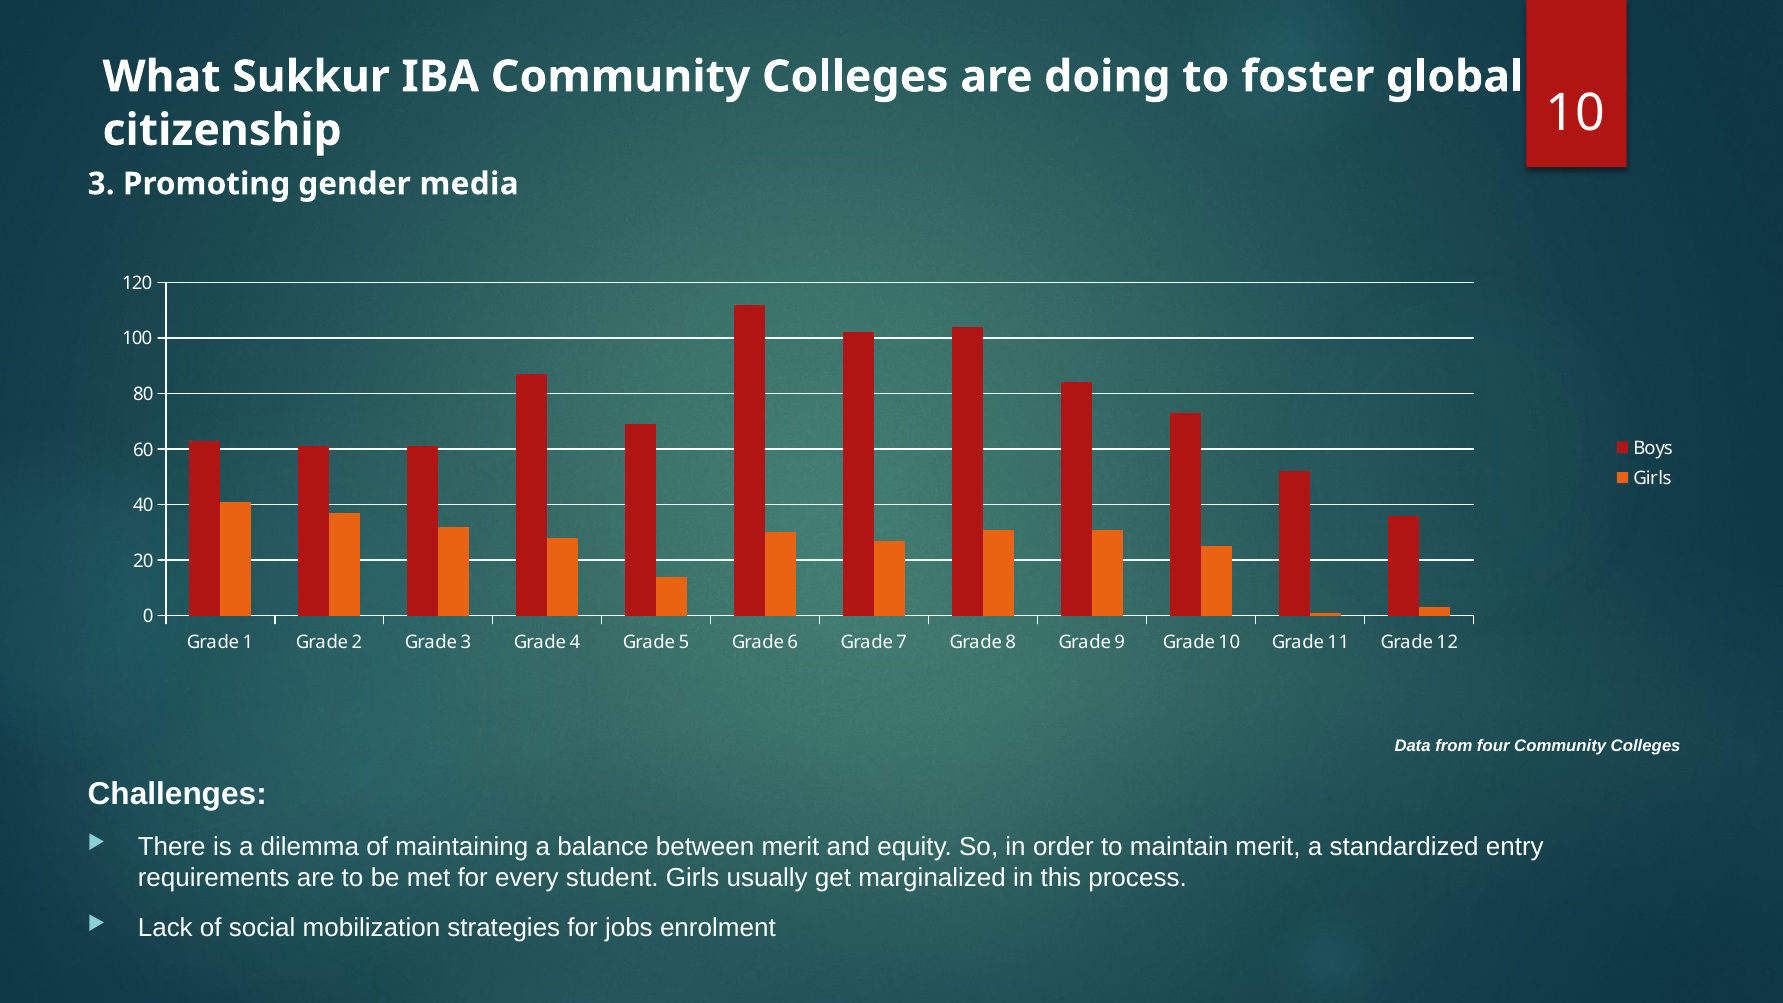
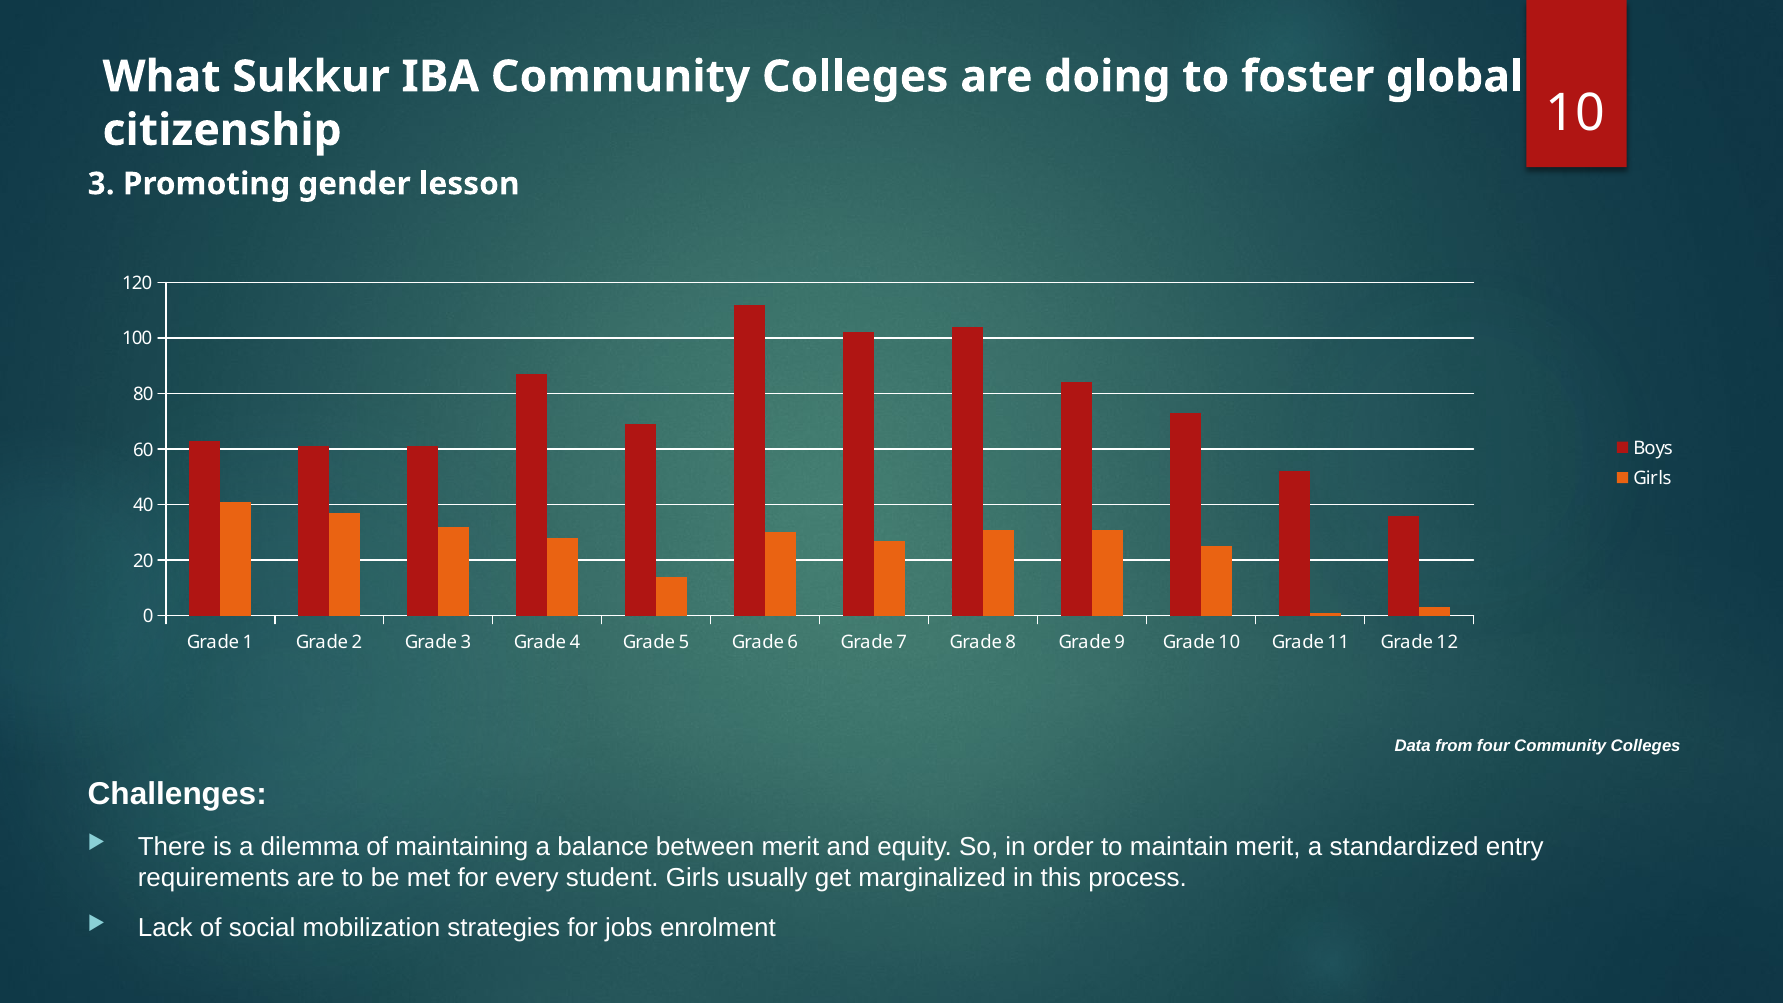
media: media -> lesson (469, 184)
